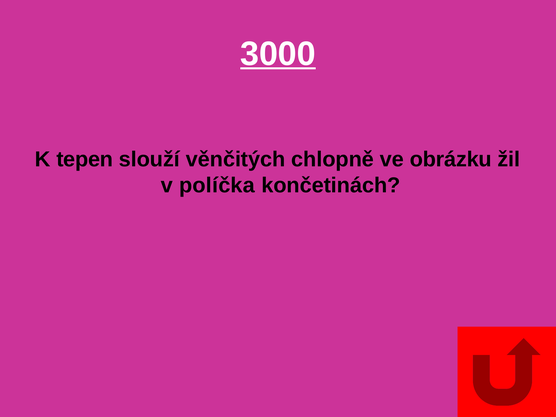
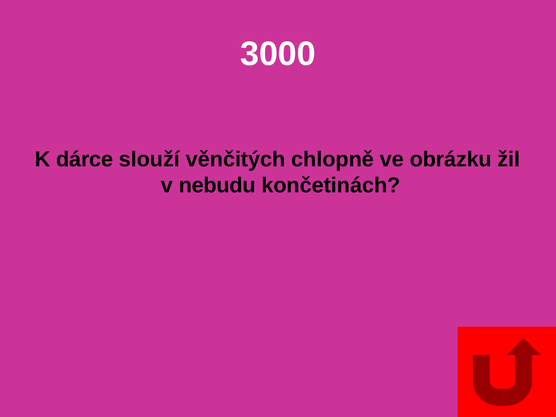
3000 underline: present -> none (278, 54)
tepen: tepen -> dárce (85, 159)
políčka: políčka -> nebudu (217, 185)
